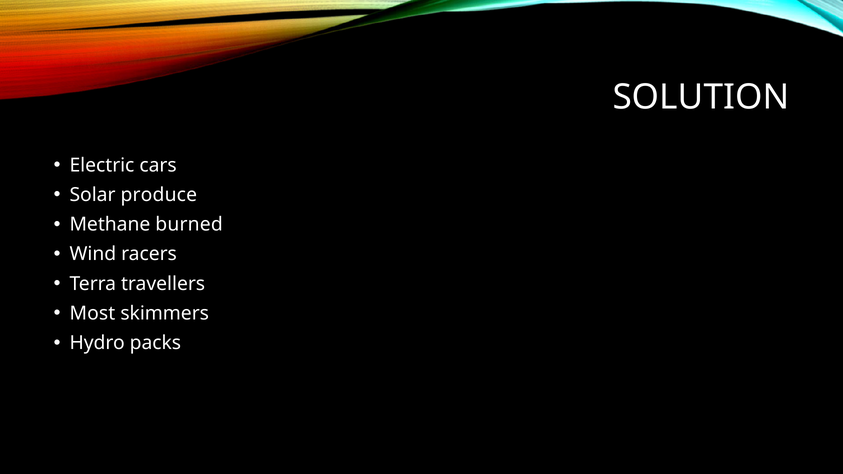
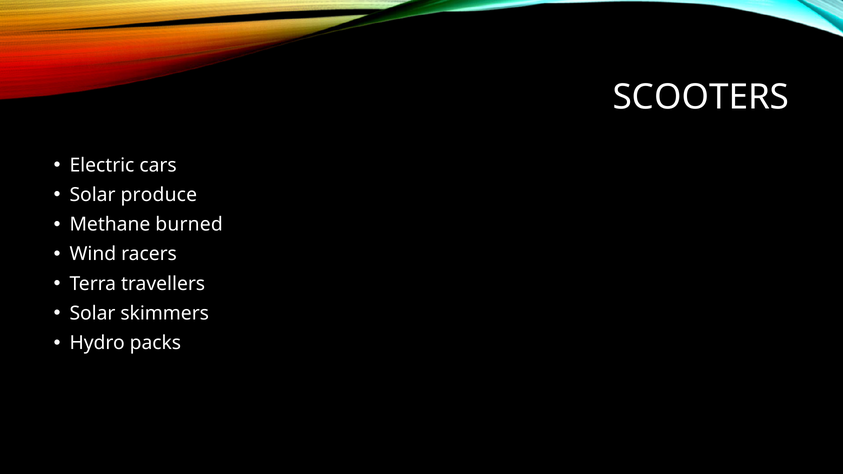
SOLUTION: SOLUTION -> SCOOTERS (701, 97)
Most: Most -> Solar (92, 313)
